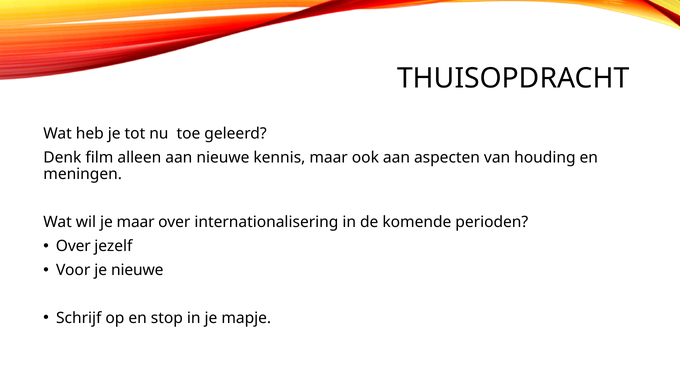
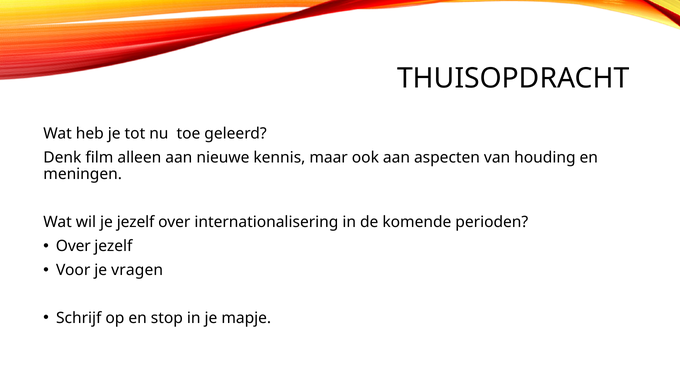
je maar: maar -> jezelf (136, 222)
je nieuwe: nieuwe -> vragen (137, 270)
